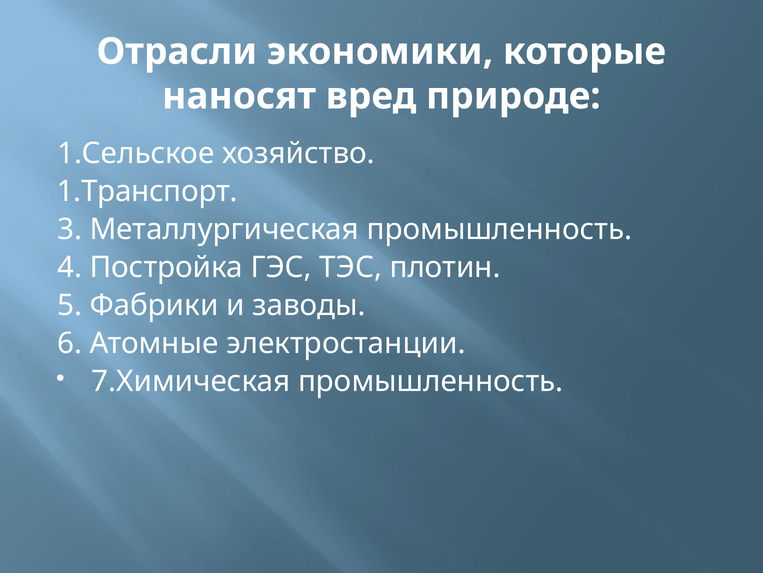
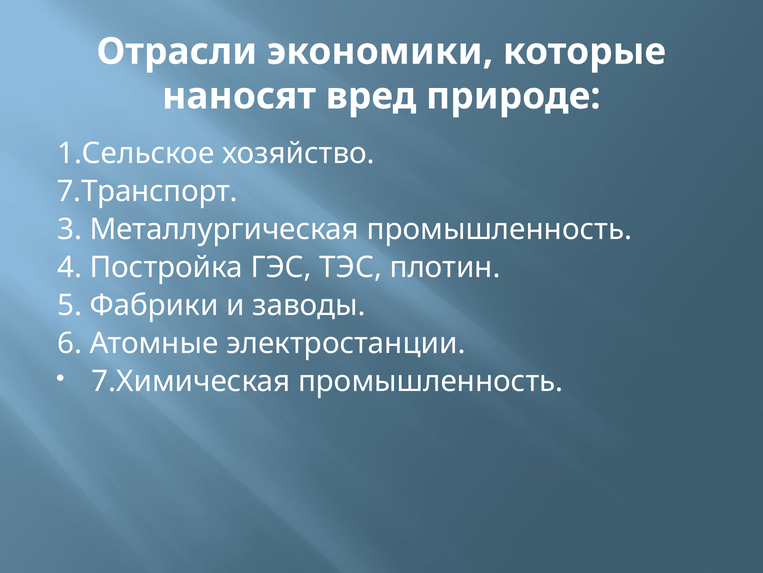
1.Транспорт: 1.Транспорт -> 7.Транспорт (147, 191)
